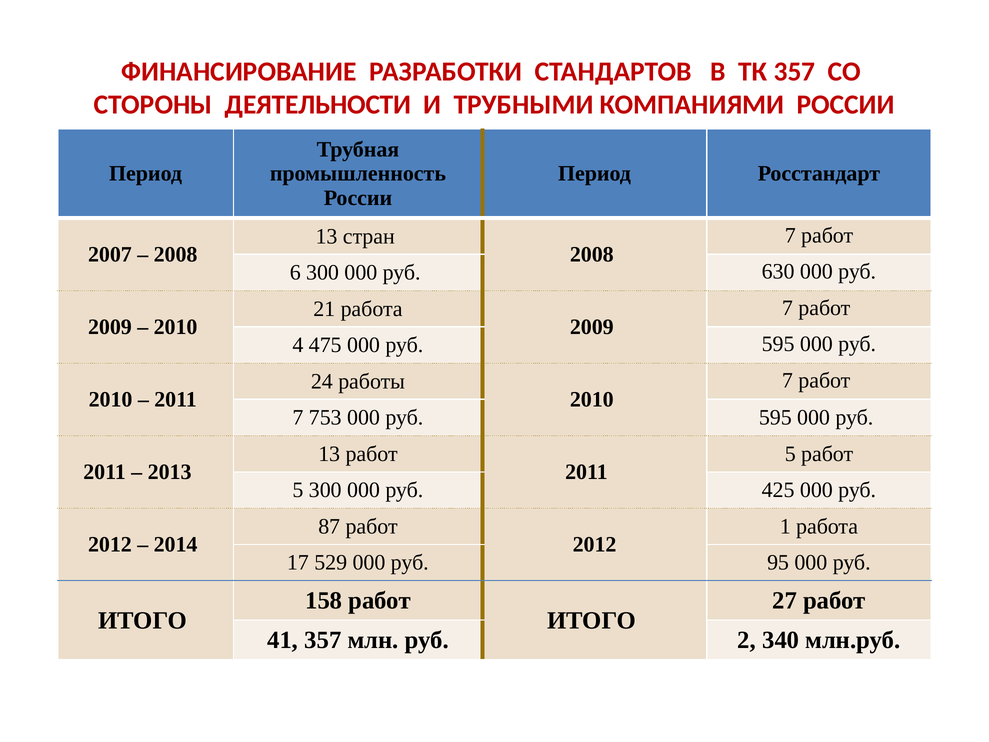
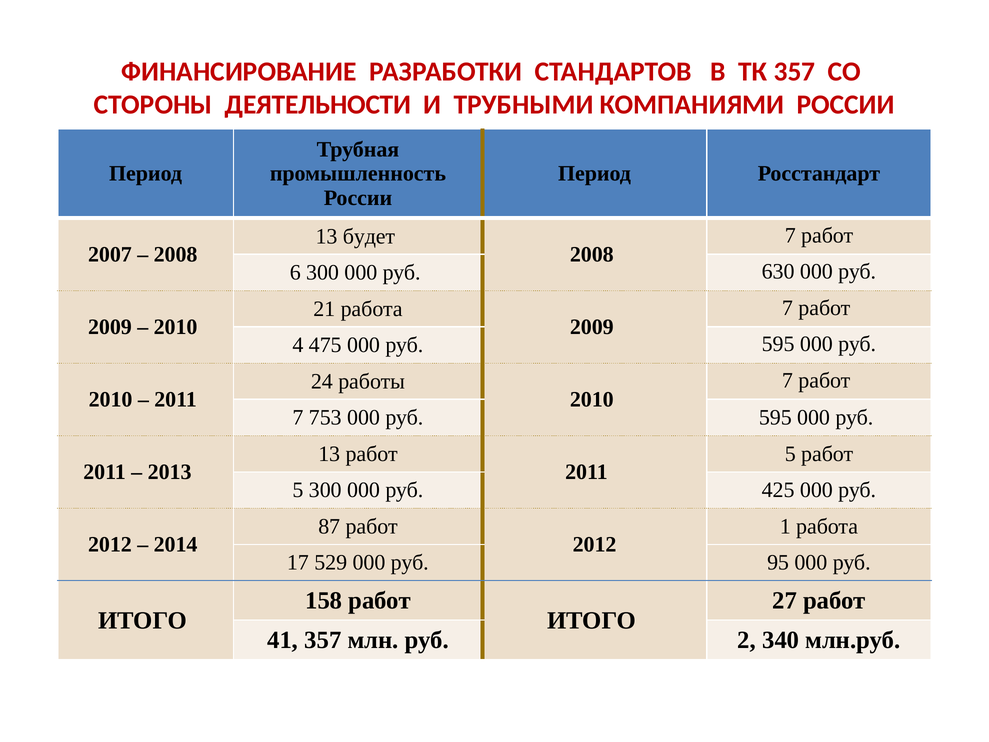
стран: стран -> будет (369, 236)
